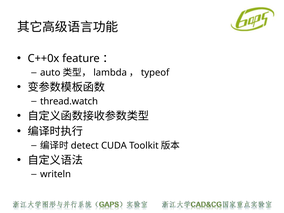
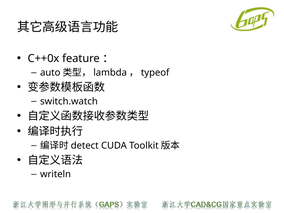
thread.watch: thread.watch -> switch.watch (69, 101)
